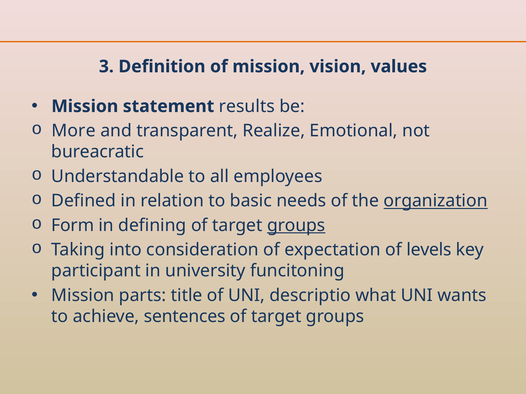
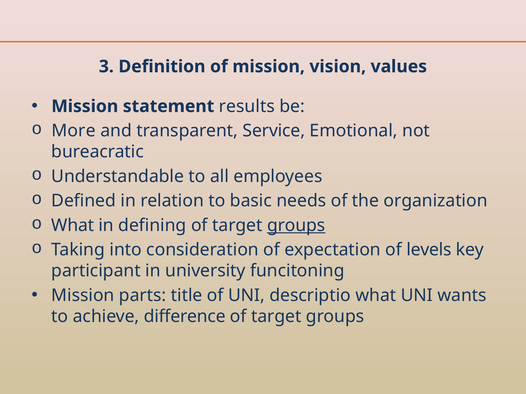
Realize: Realize -> Service (274, 131)
organization underline: present -> none (436, 201)
Form: Form -> What (73, 226)
sentences: sentences -> difference (185, 317)
